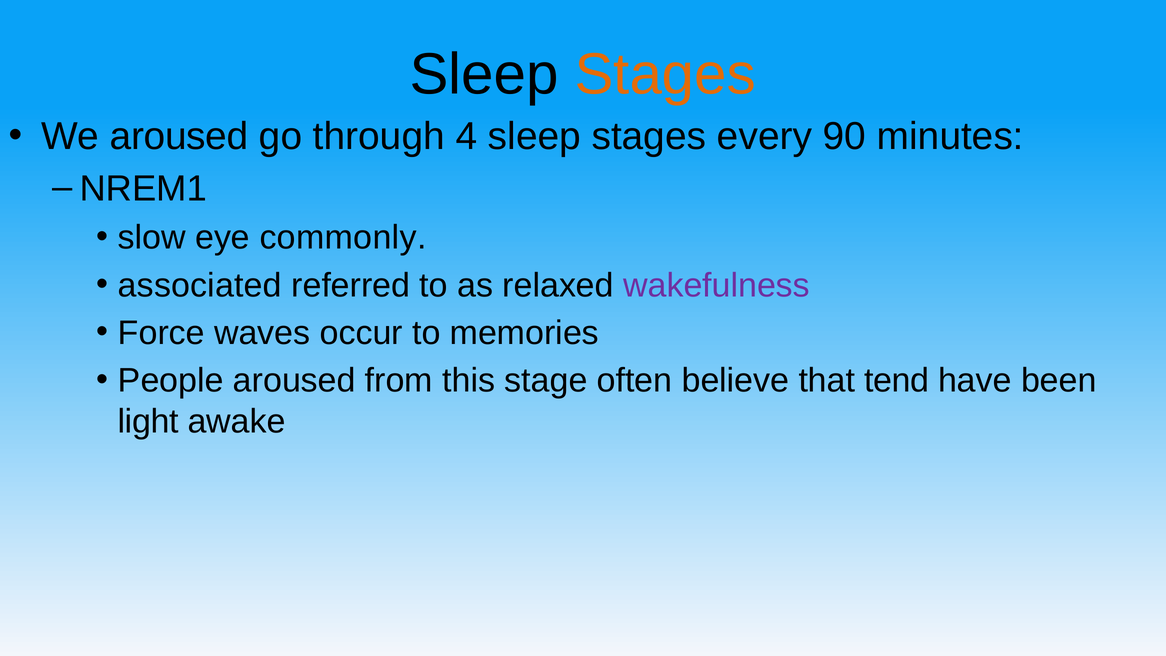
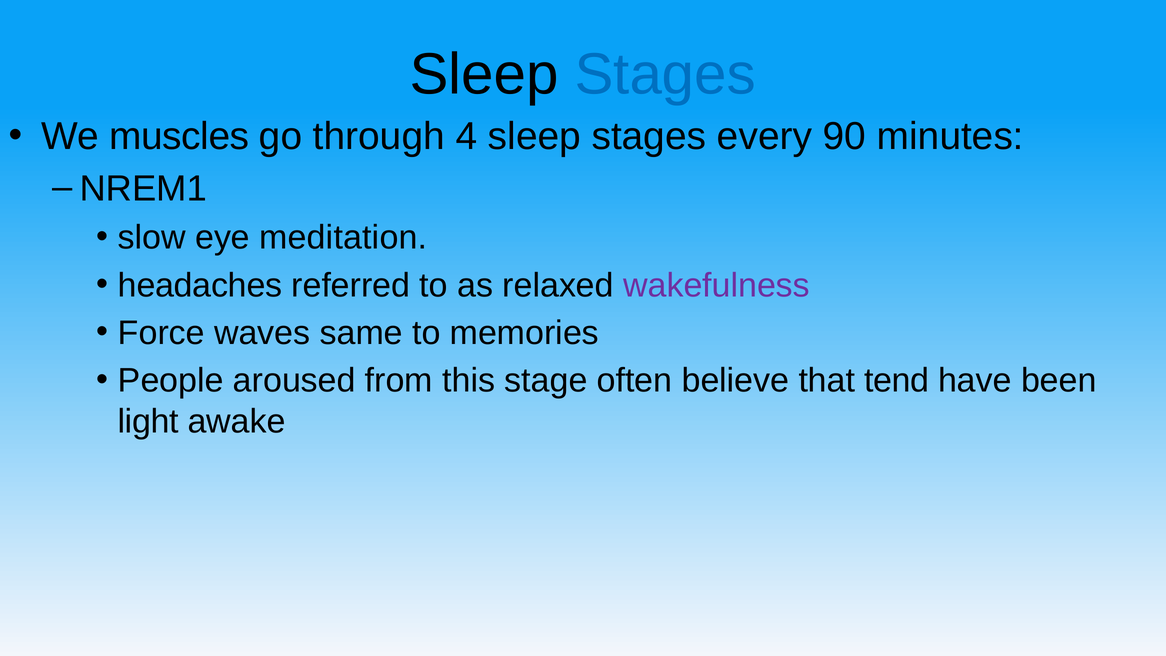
Stages colour: orange -> blue (665, 75)
We aroused: aroused -> muscles (179, 136)
commonly: commonly -> meditation (343, 238)
associated: associated -> headaches (200, 285)
occur: occur -> same (361, 333)
